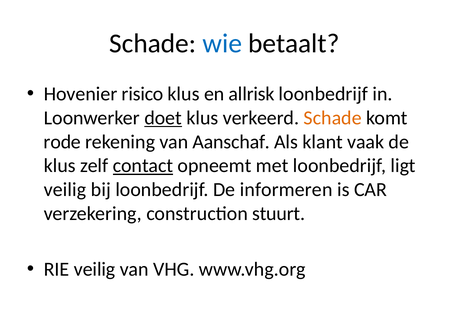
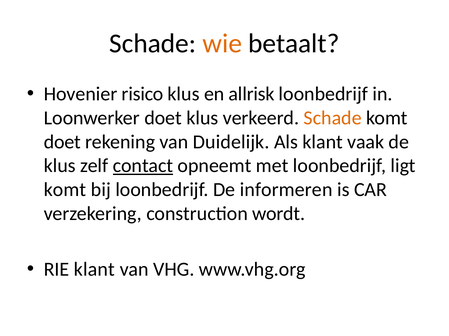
wie colour: blue -> orange (222, 43)
doet underline: present -> none (163, 118)
rode: rode -> doet (62, 142)
Aanschaf: Aanschaf -> Duidelijk (231, 142)
veilig: veilig -> komt (65, 190)
stuurt: stuurt -> wordt (279, 214)
RIE veilig: veilig -> klant (94, 270)
